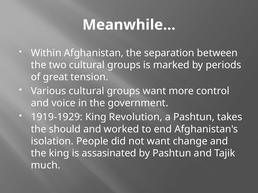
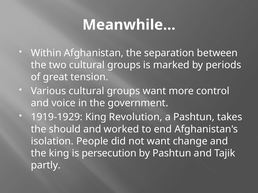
assasinated: assasinated -> persecution (109, 154)
much: much -> partly (46, 166)
